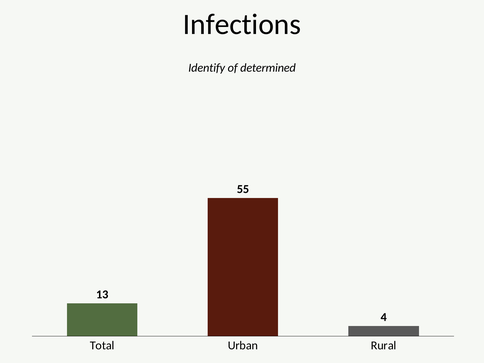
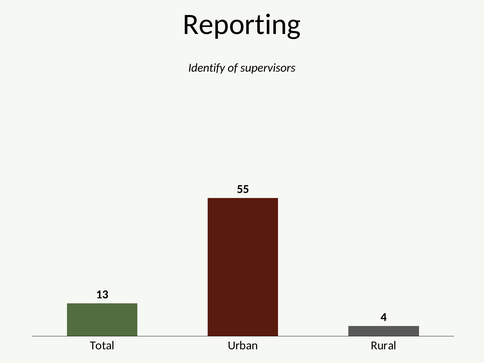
Infections: Infections -> Reporting (242, 24)
determined: determined -> supervisors (268, 68)
